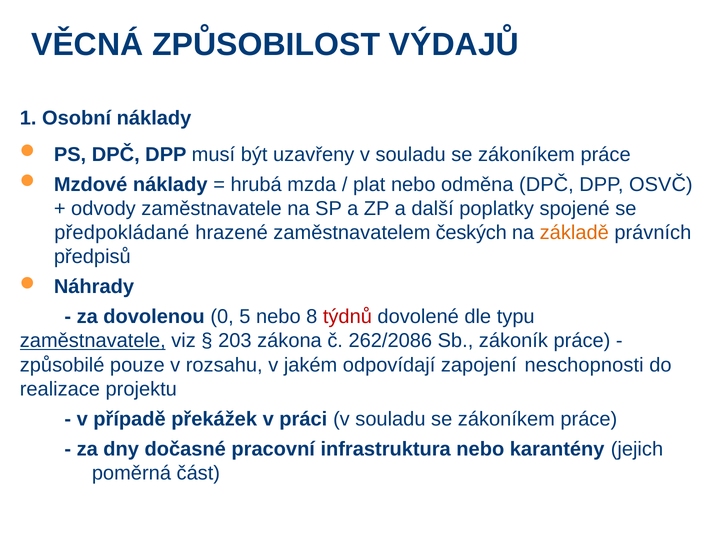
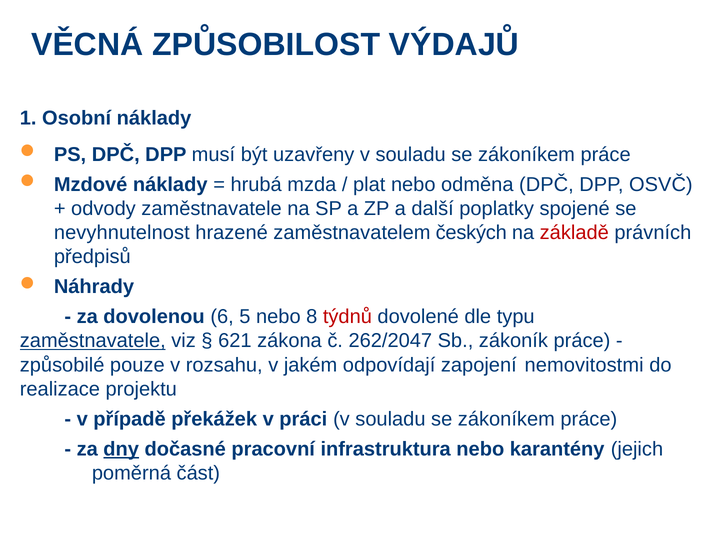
předpokládané: předpokládané -> nevyhnutelnost (122, 232)
základě colour: orange -> red (574, 232)
0: 0 -> 6 (222, 317)
203: 203 -> 621 (235, 341)
262/2086: 262/2086 -> 262/2047 (390, 341)
neschopnosti: neschopnosti -> nemovitostmi (584, 365)
dny underline: none -> present (121, 449)
